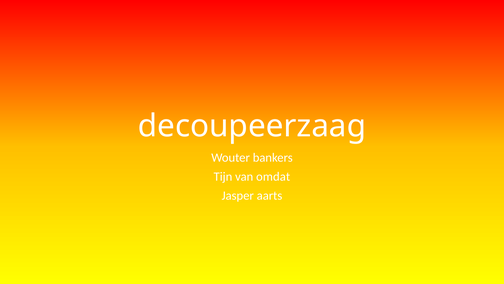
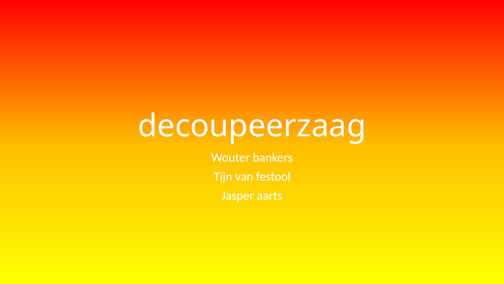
omdat: omdat -> festool (273, 176)
